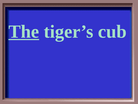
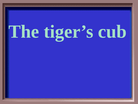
The underline: present -> none (24, 31)
